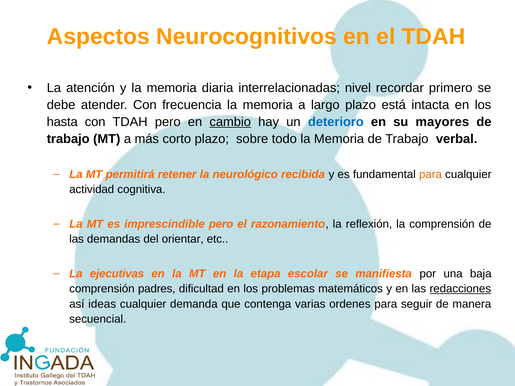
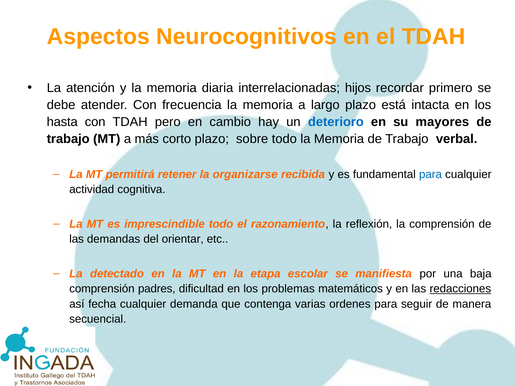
nivel: nivel -> hijos (358, 88)
cambio underline: present -> none (230, 122)
neurológico: neurológico -> organizarse (245, 174)
para colour: orange -> blue (430, 174)
imprescindible pero: pero -> todo (221, 224)
ejecutivas: ejecutivas -> detectado (117, 274)
ideas: ideas -> fecha (102, 304)
